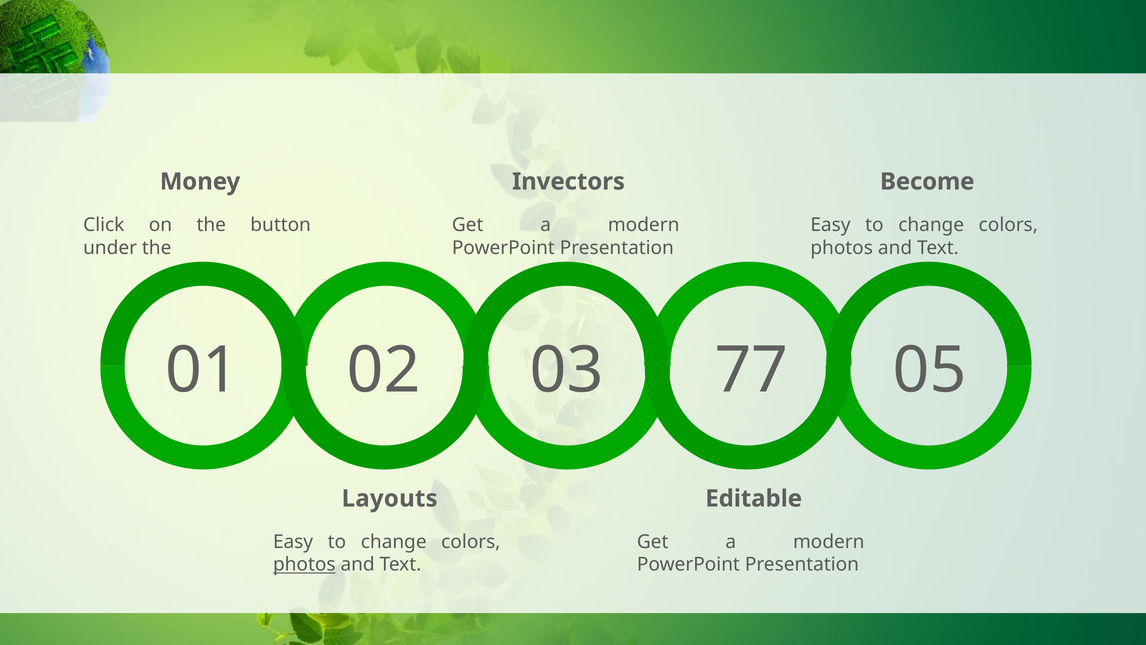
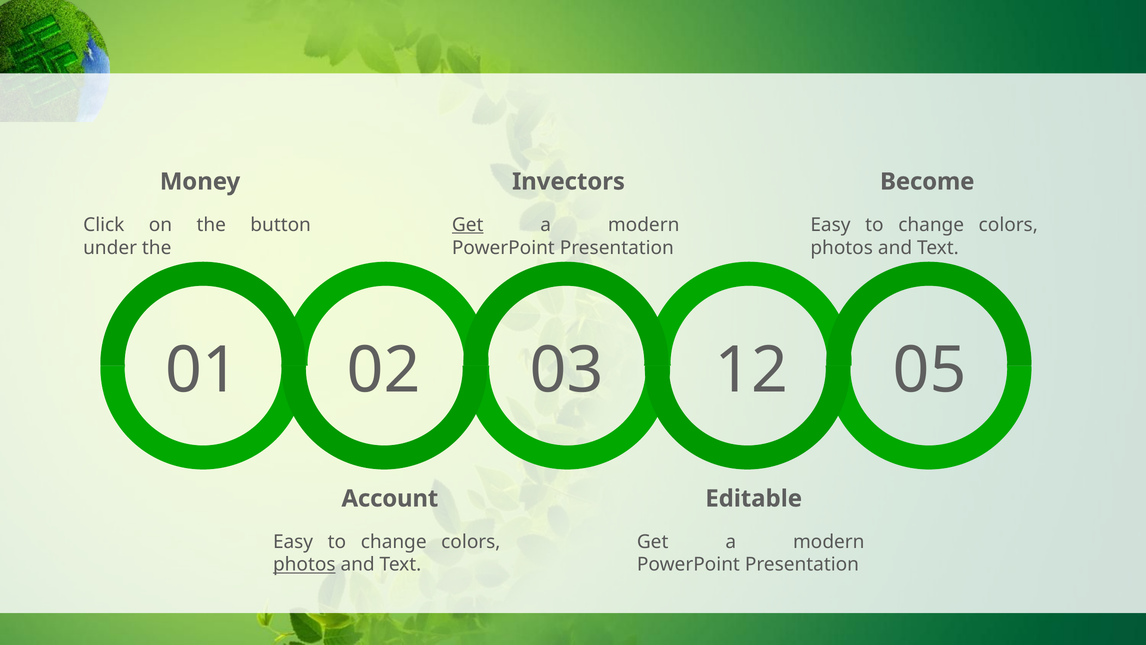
Get underline: none -> present (468, 225)
77: 77 -> 12 (751, 370)
Layouts: Layouts -> Account (390, 498)
